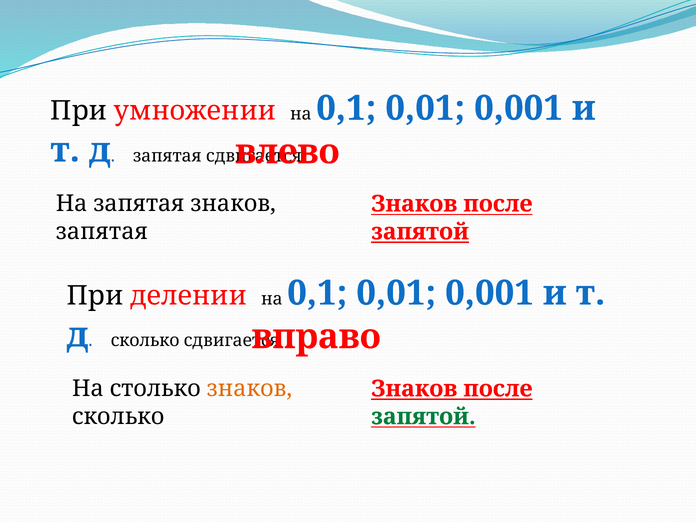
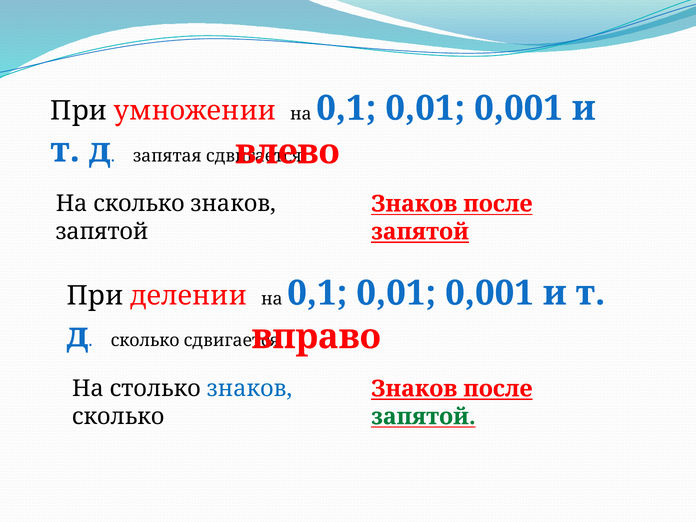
На запятая: запятая -> сколько (139, 204)
запятая: запятая -> запятой (102, 232)
знаков colour: orange -> blue (249, 389)
